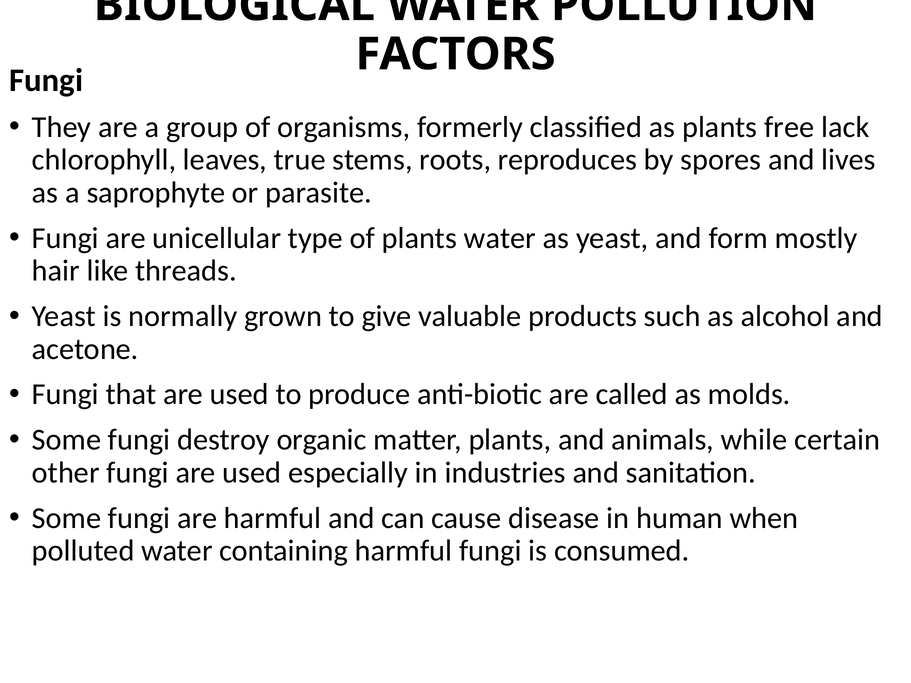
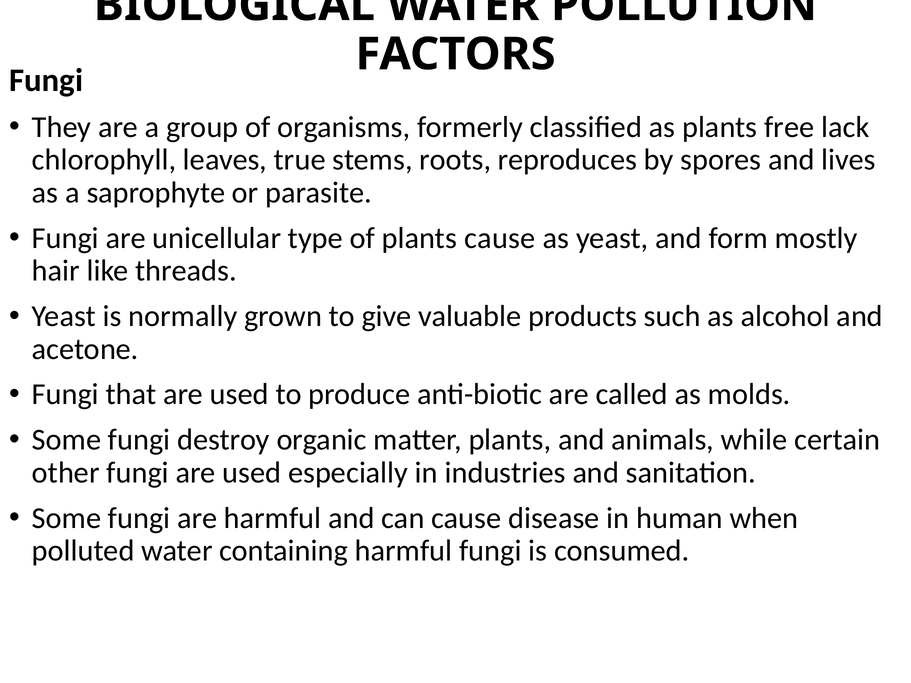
plants water: water -> cause (500, 238)
